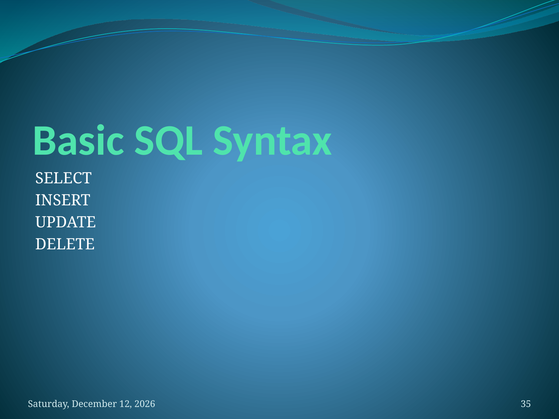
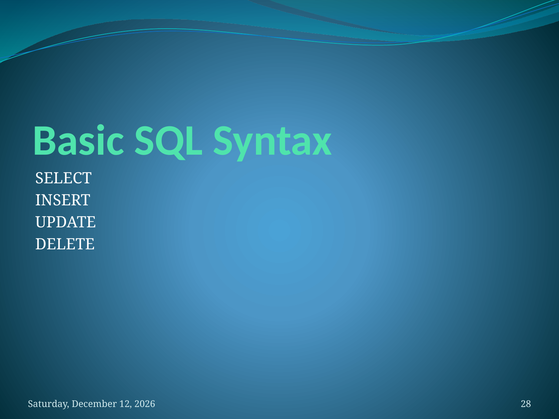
35: 35 -> 28 (526, 404)
